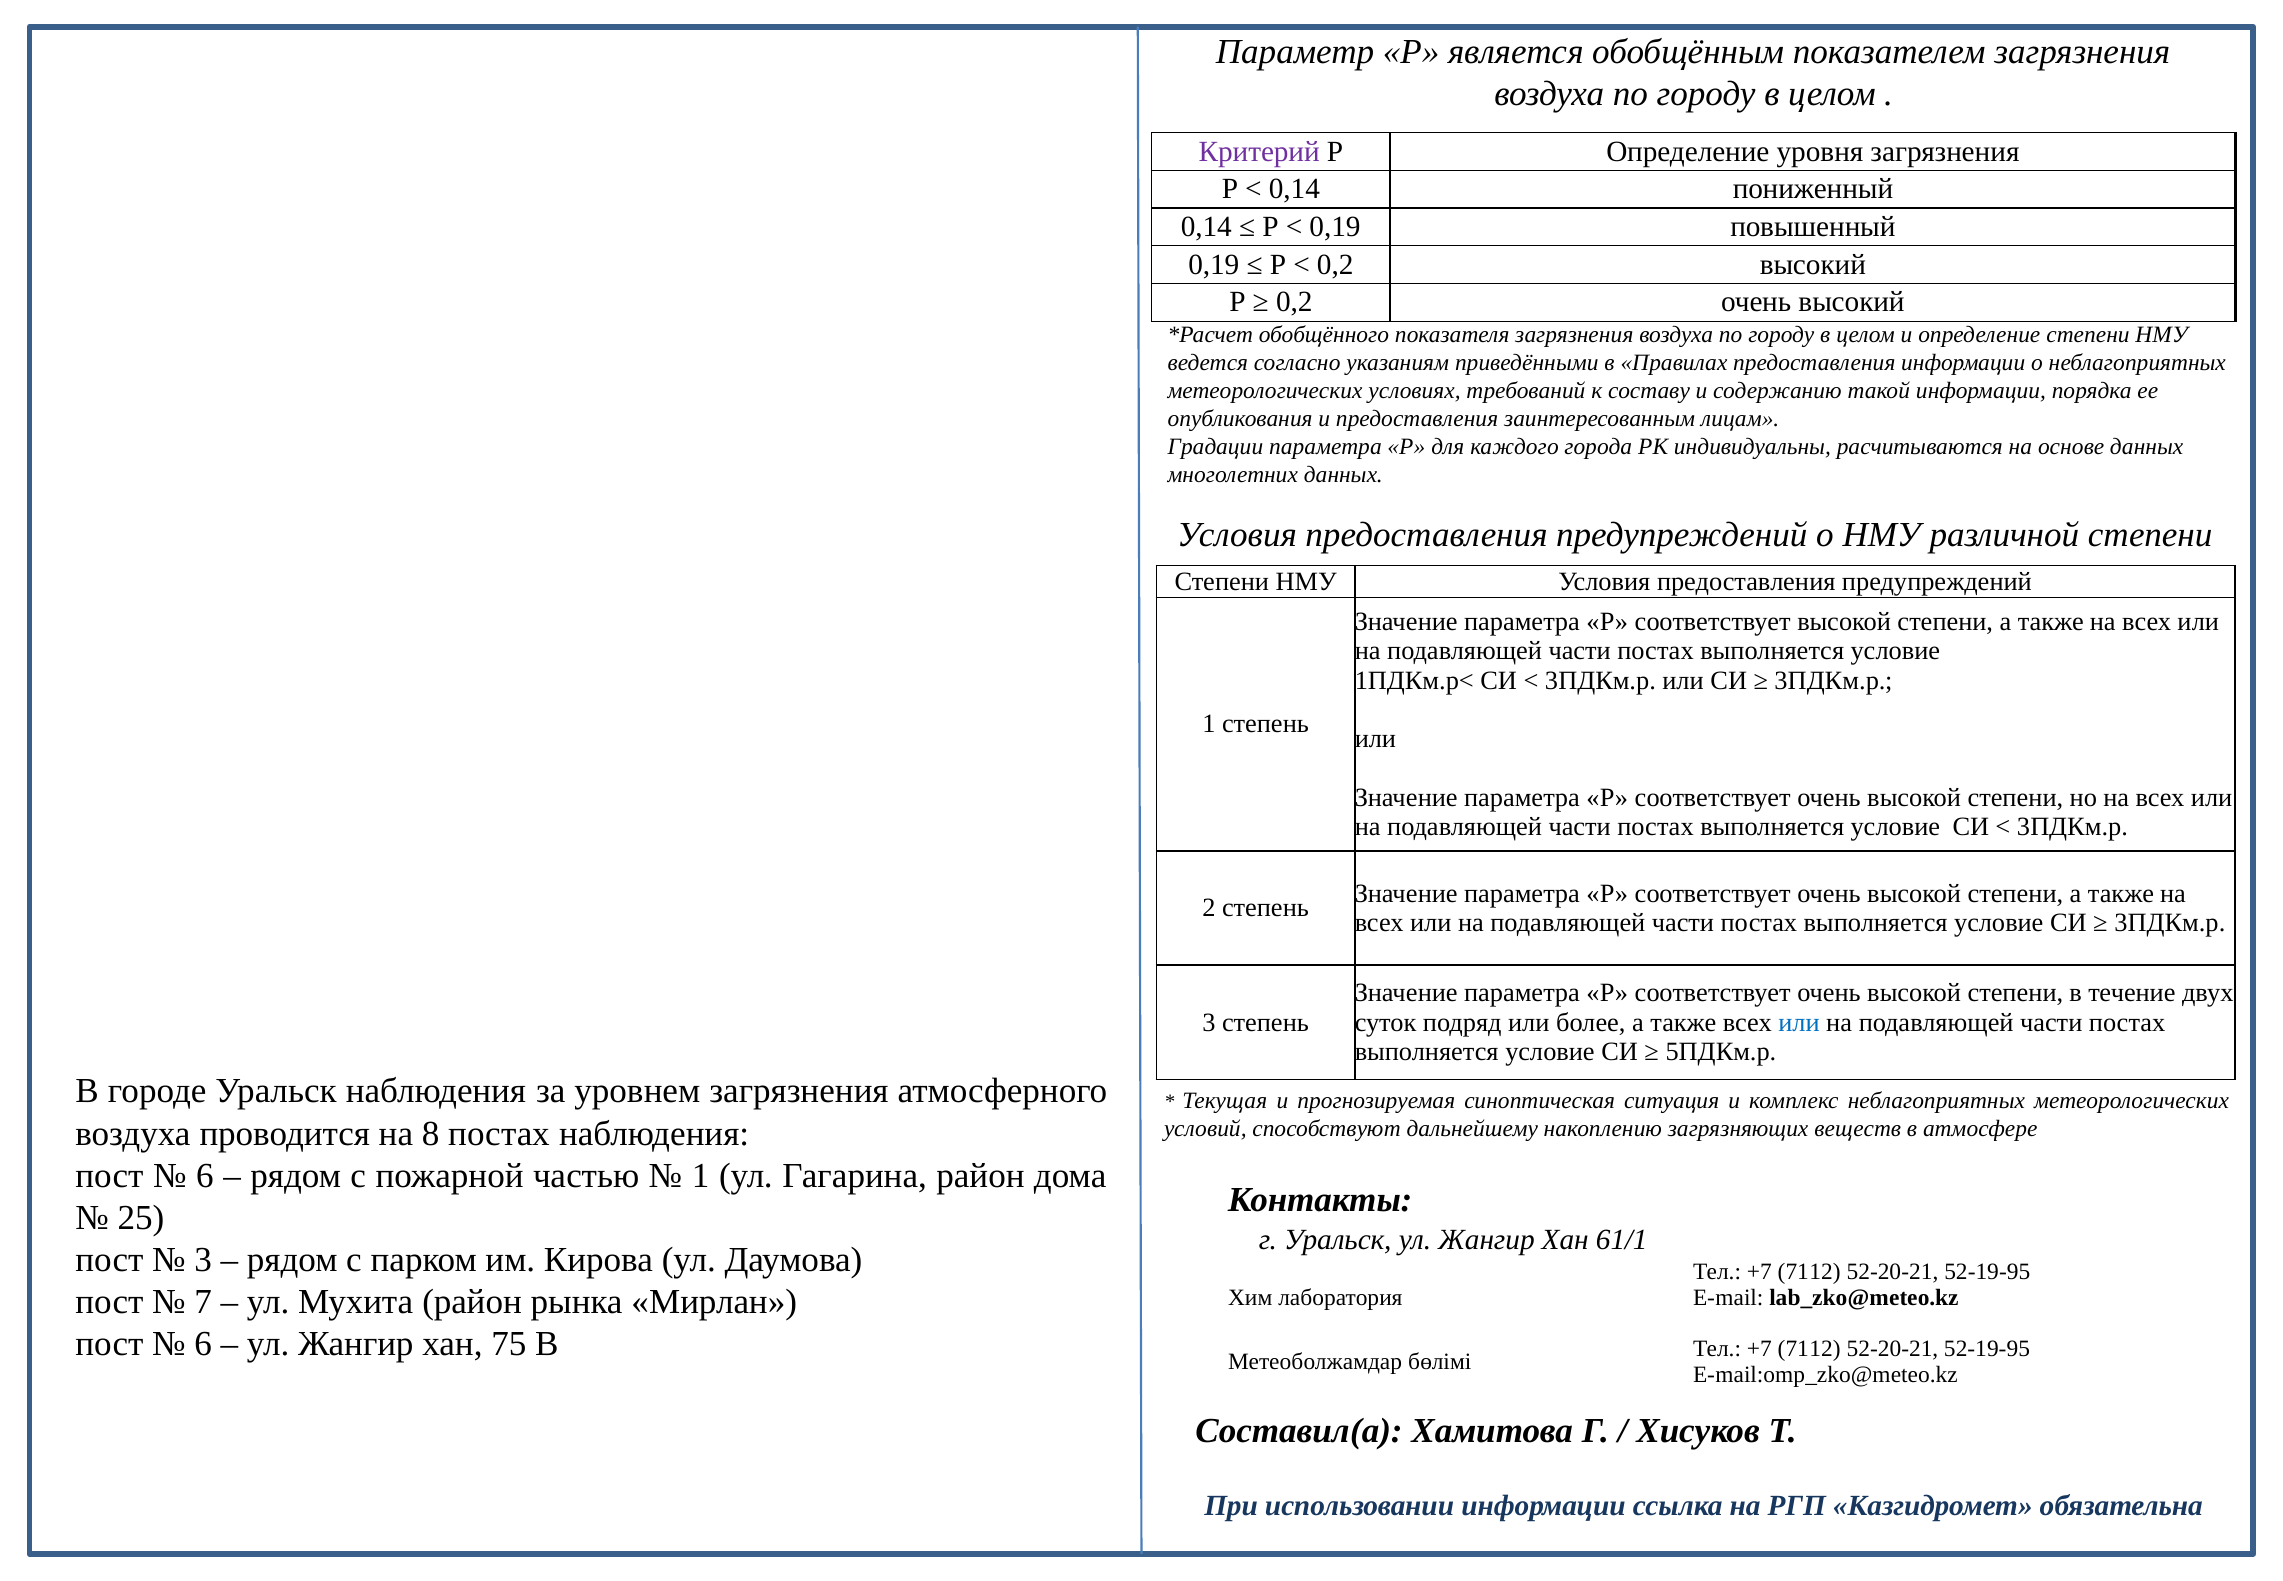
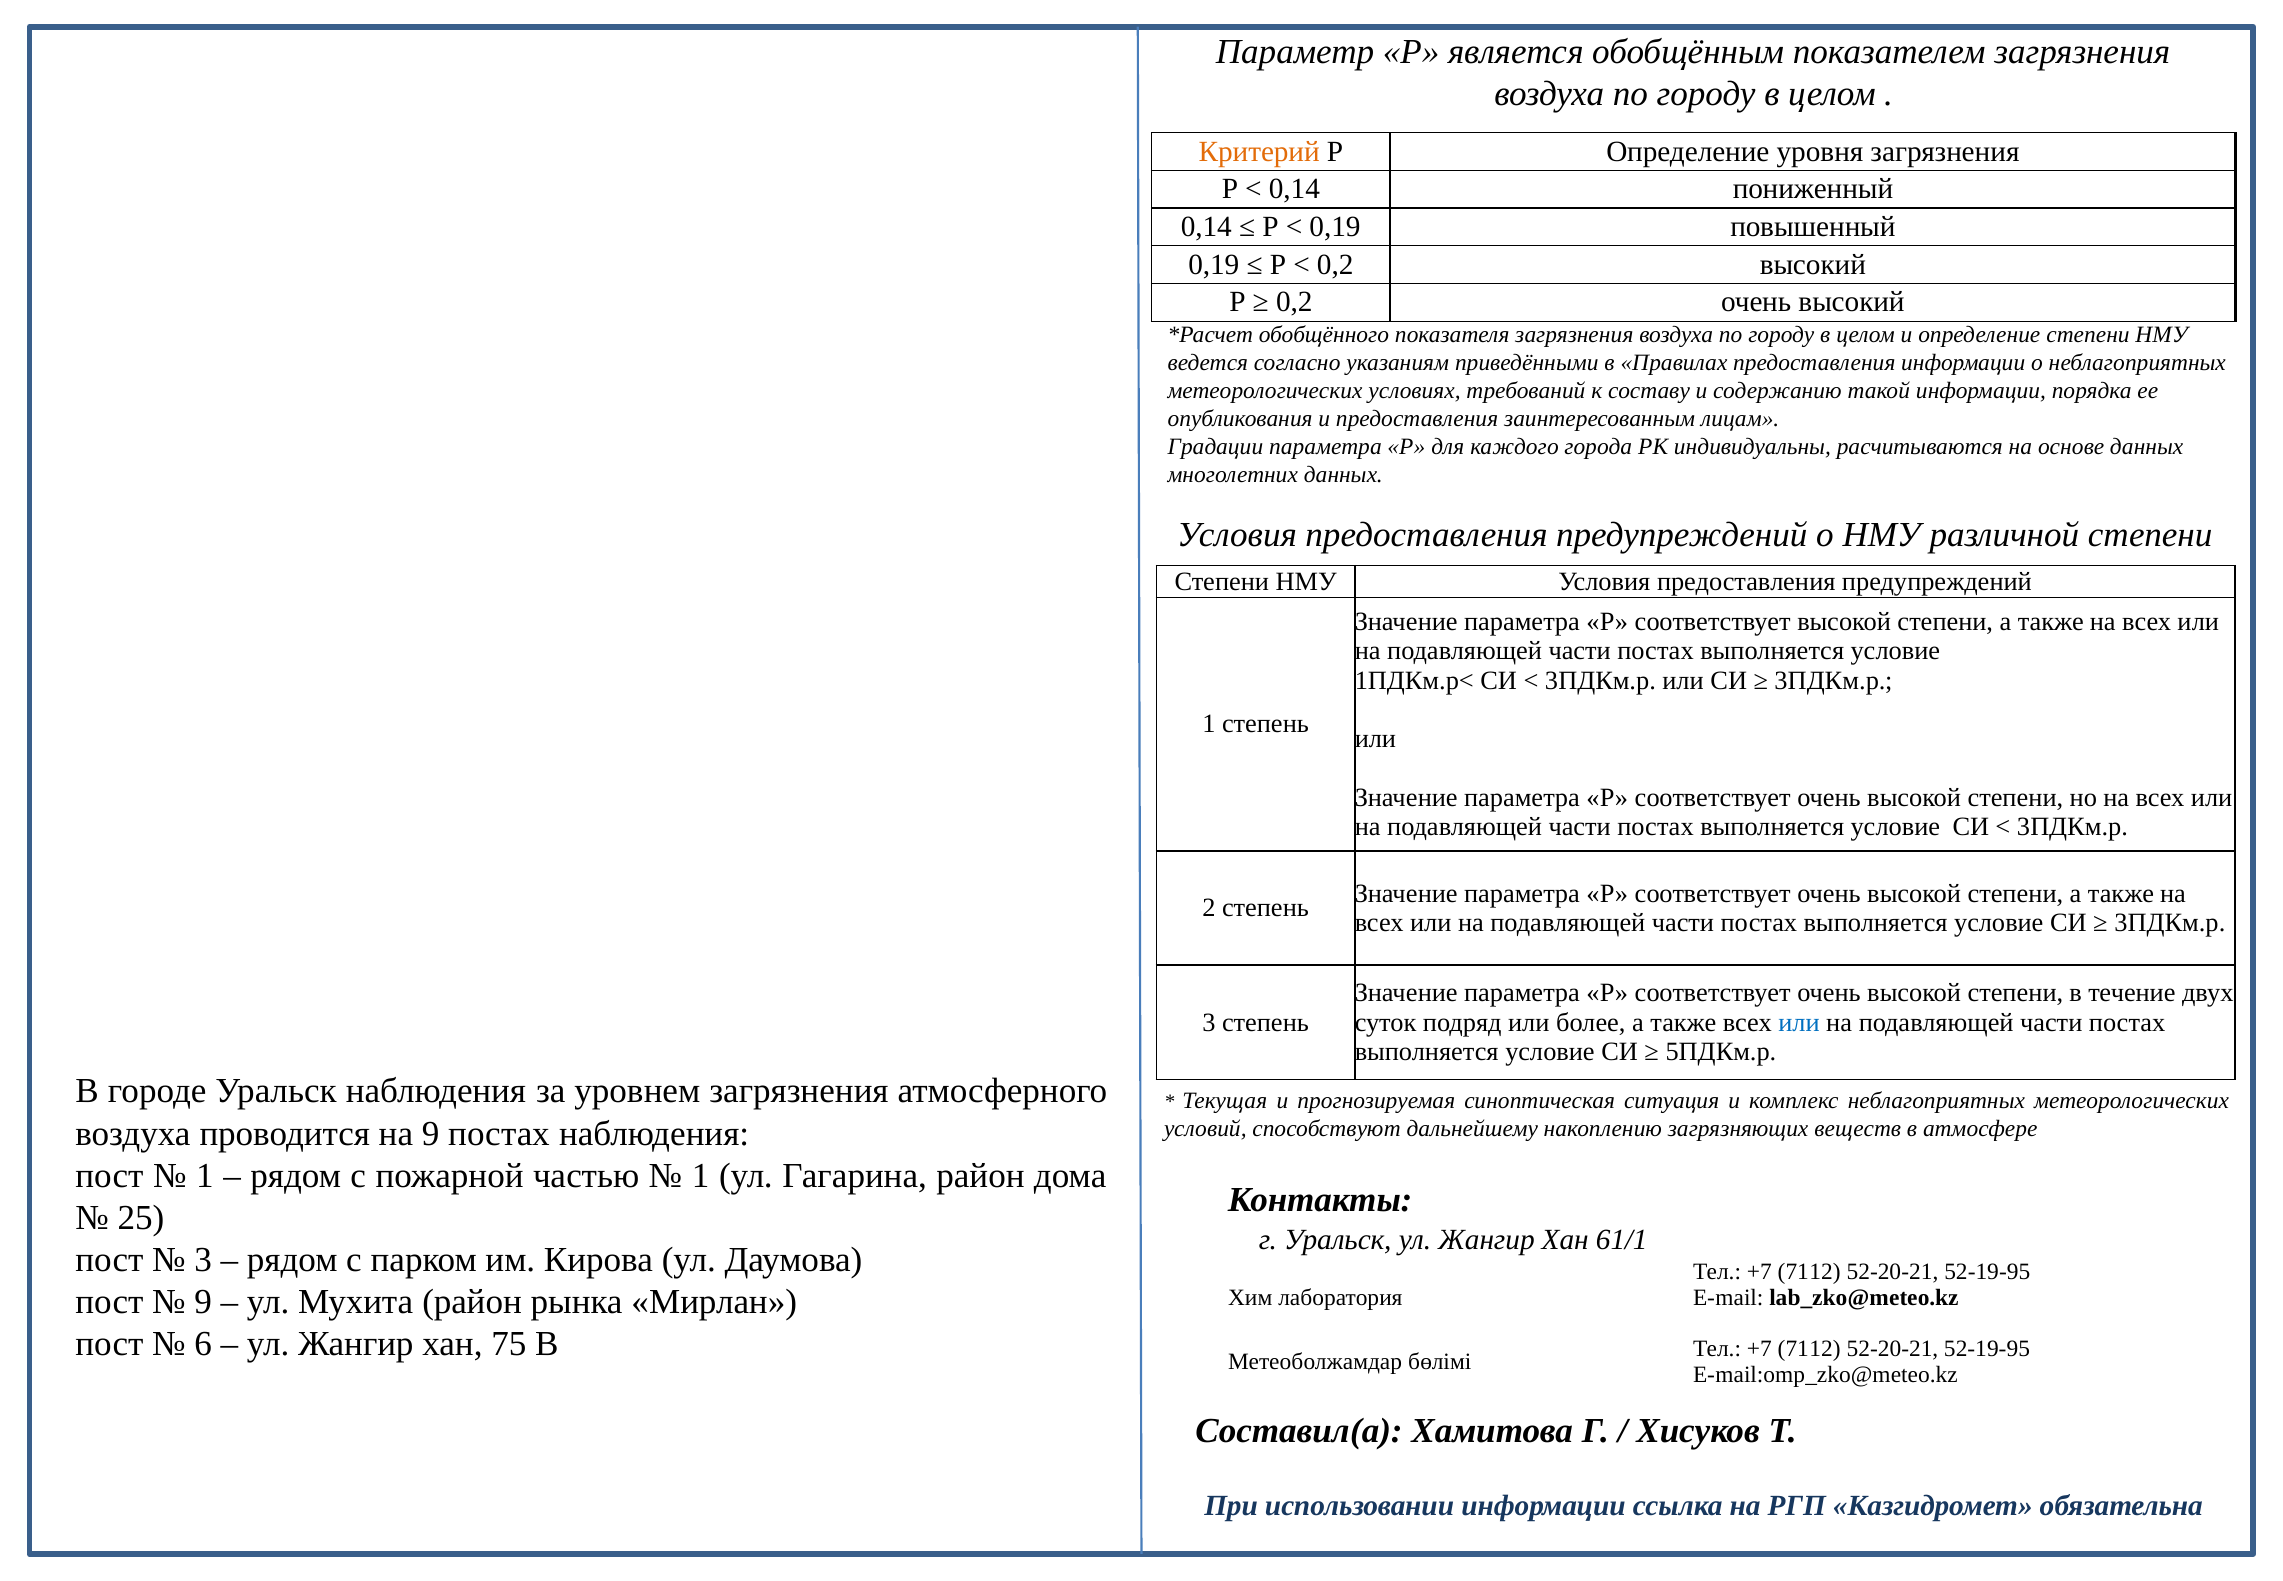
Критерий colour: purple -> orange (1259, 151)
на 8: 8 -> 9 (431, 1133)
6: 6 -> 1 (205, 1175)
7: 7 -> 9 (203, 1302)
